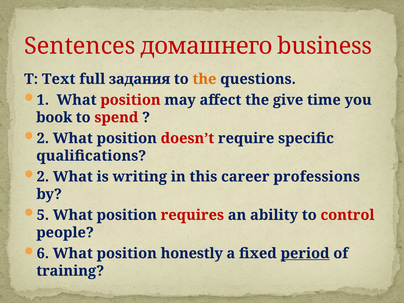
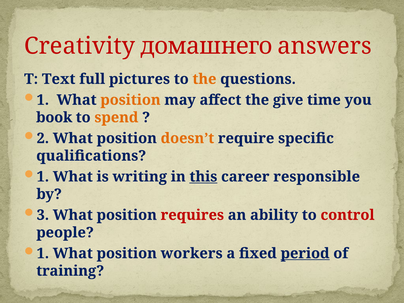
Sentences: Sentences -> Creativity (80, 46)
business: business -> answers (325, 46)
задания: задания -> pictures (139, 79)
position colour: red -> orange (130, 100)
spend colour: red -> orange (116, 117)
doesn’t colour: red -> orange (187, 138)
2: 2 -> 1 (43, 177)
this underline: none -> present (203, 177)
professions: professions -> responsible (317, 177)
5: 5 -> 3 (43, 215)
6: 6 -> 1 (43, 253)
honestly: honestly -> workers (192, 253)
